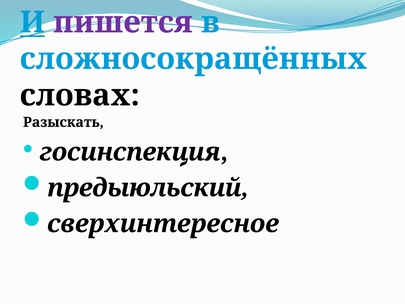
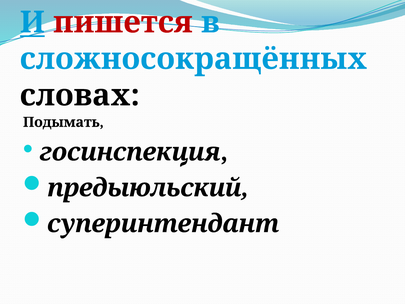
пишется colour: purple -> red (123, 22)
Разыскать: Разыскать -> Подымать (63, 122)
сверхинтересное: сверхинтересное -> суперинтендант (163, 224)
